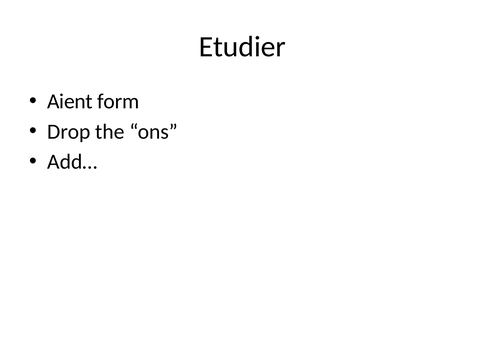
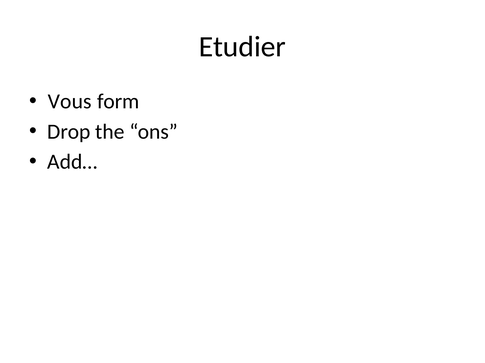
Aient: Aient -> Vous (70, 102)
